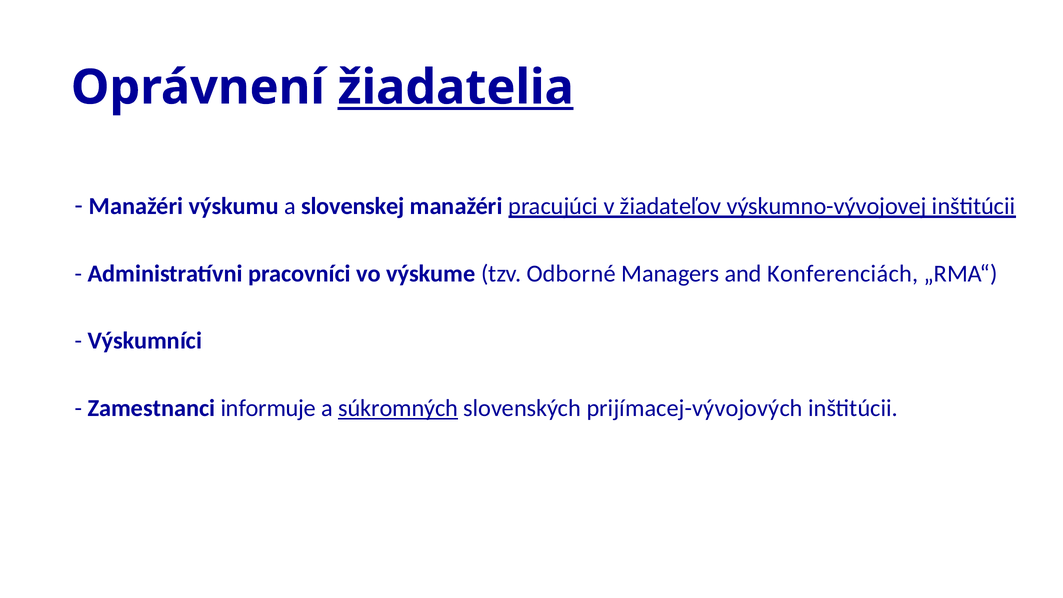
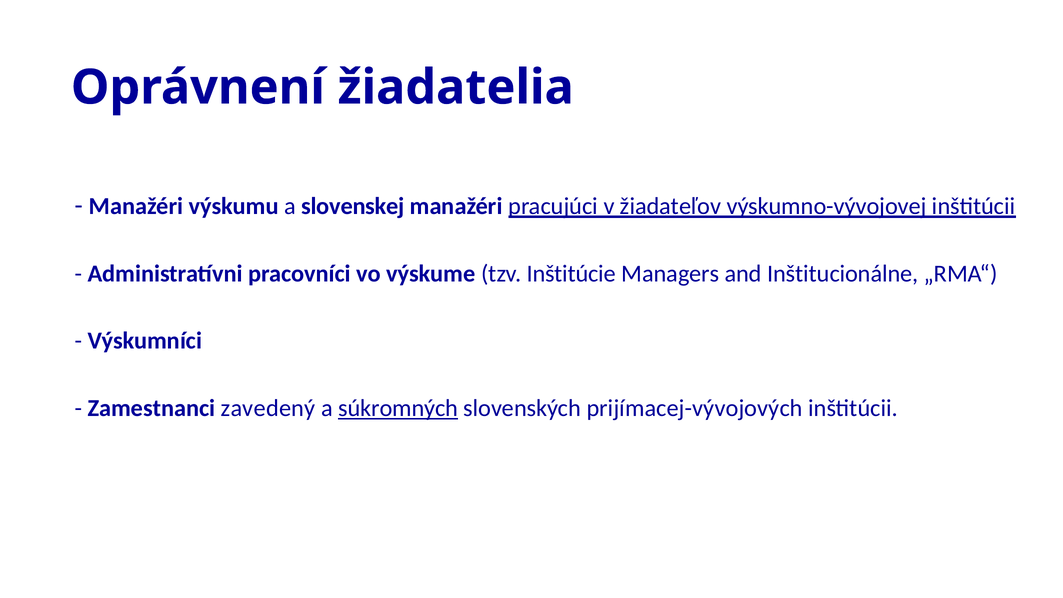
žiadatelia underline: present -> none (456, 88)
Odborné: Odborné -> Inštitúcie (571, 274)
Konferenciách: Konferenciách -> Inštitucionálne (843, 274)
informuje: informuje -> zavedený (268, 408)
